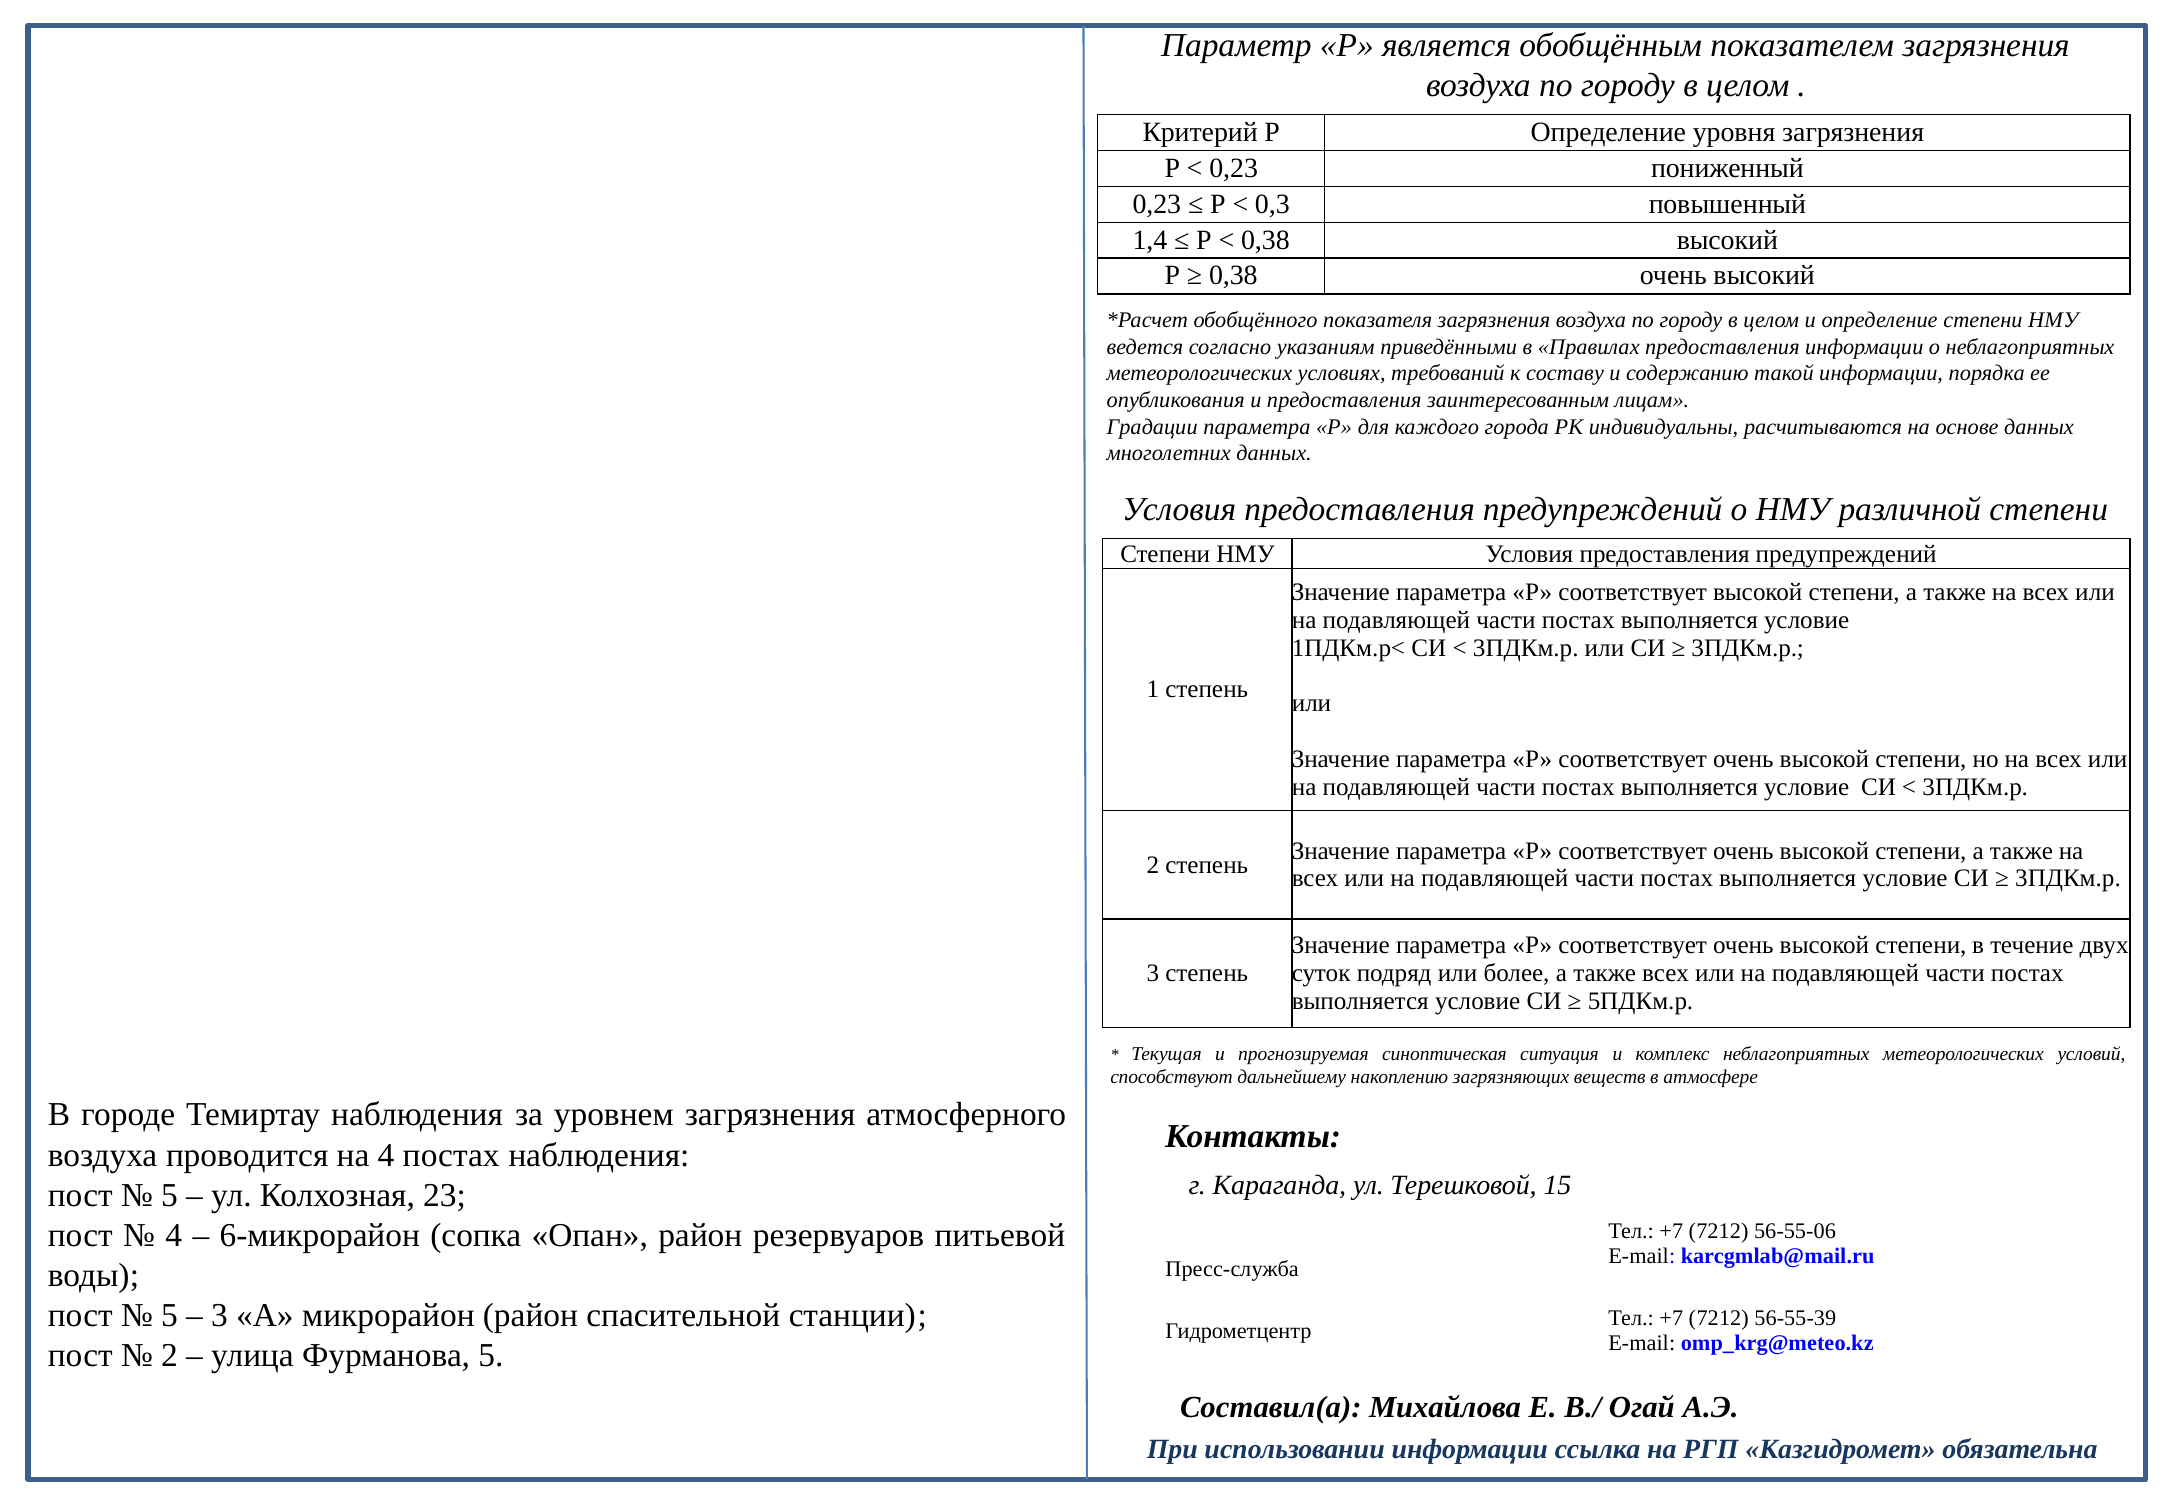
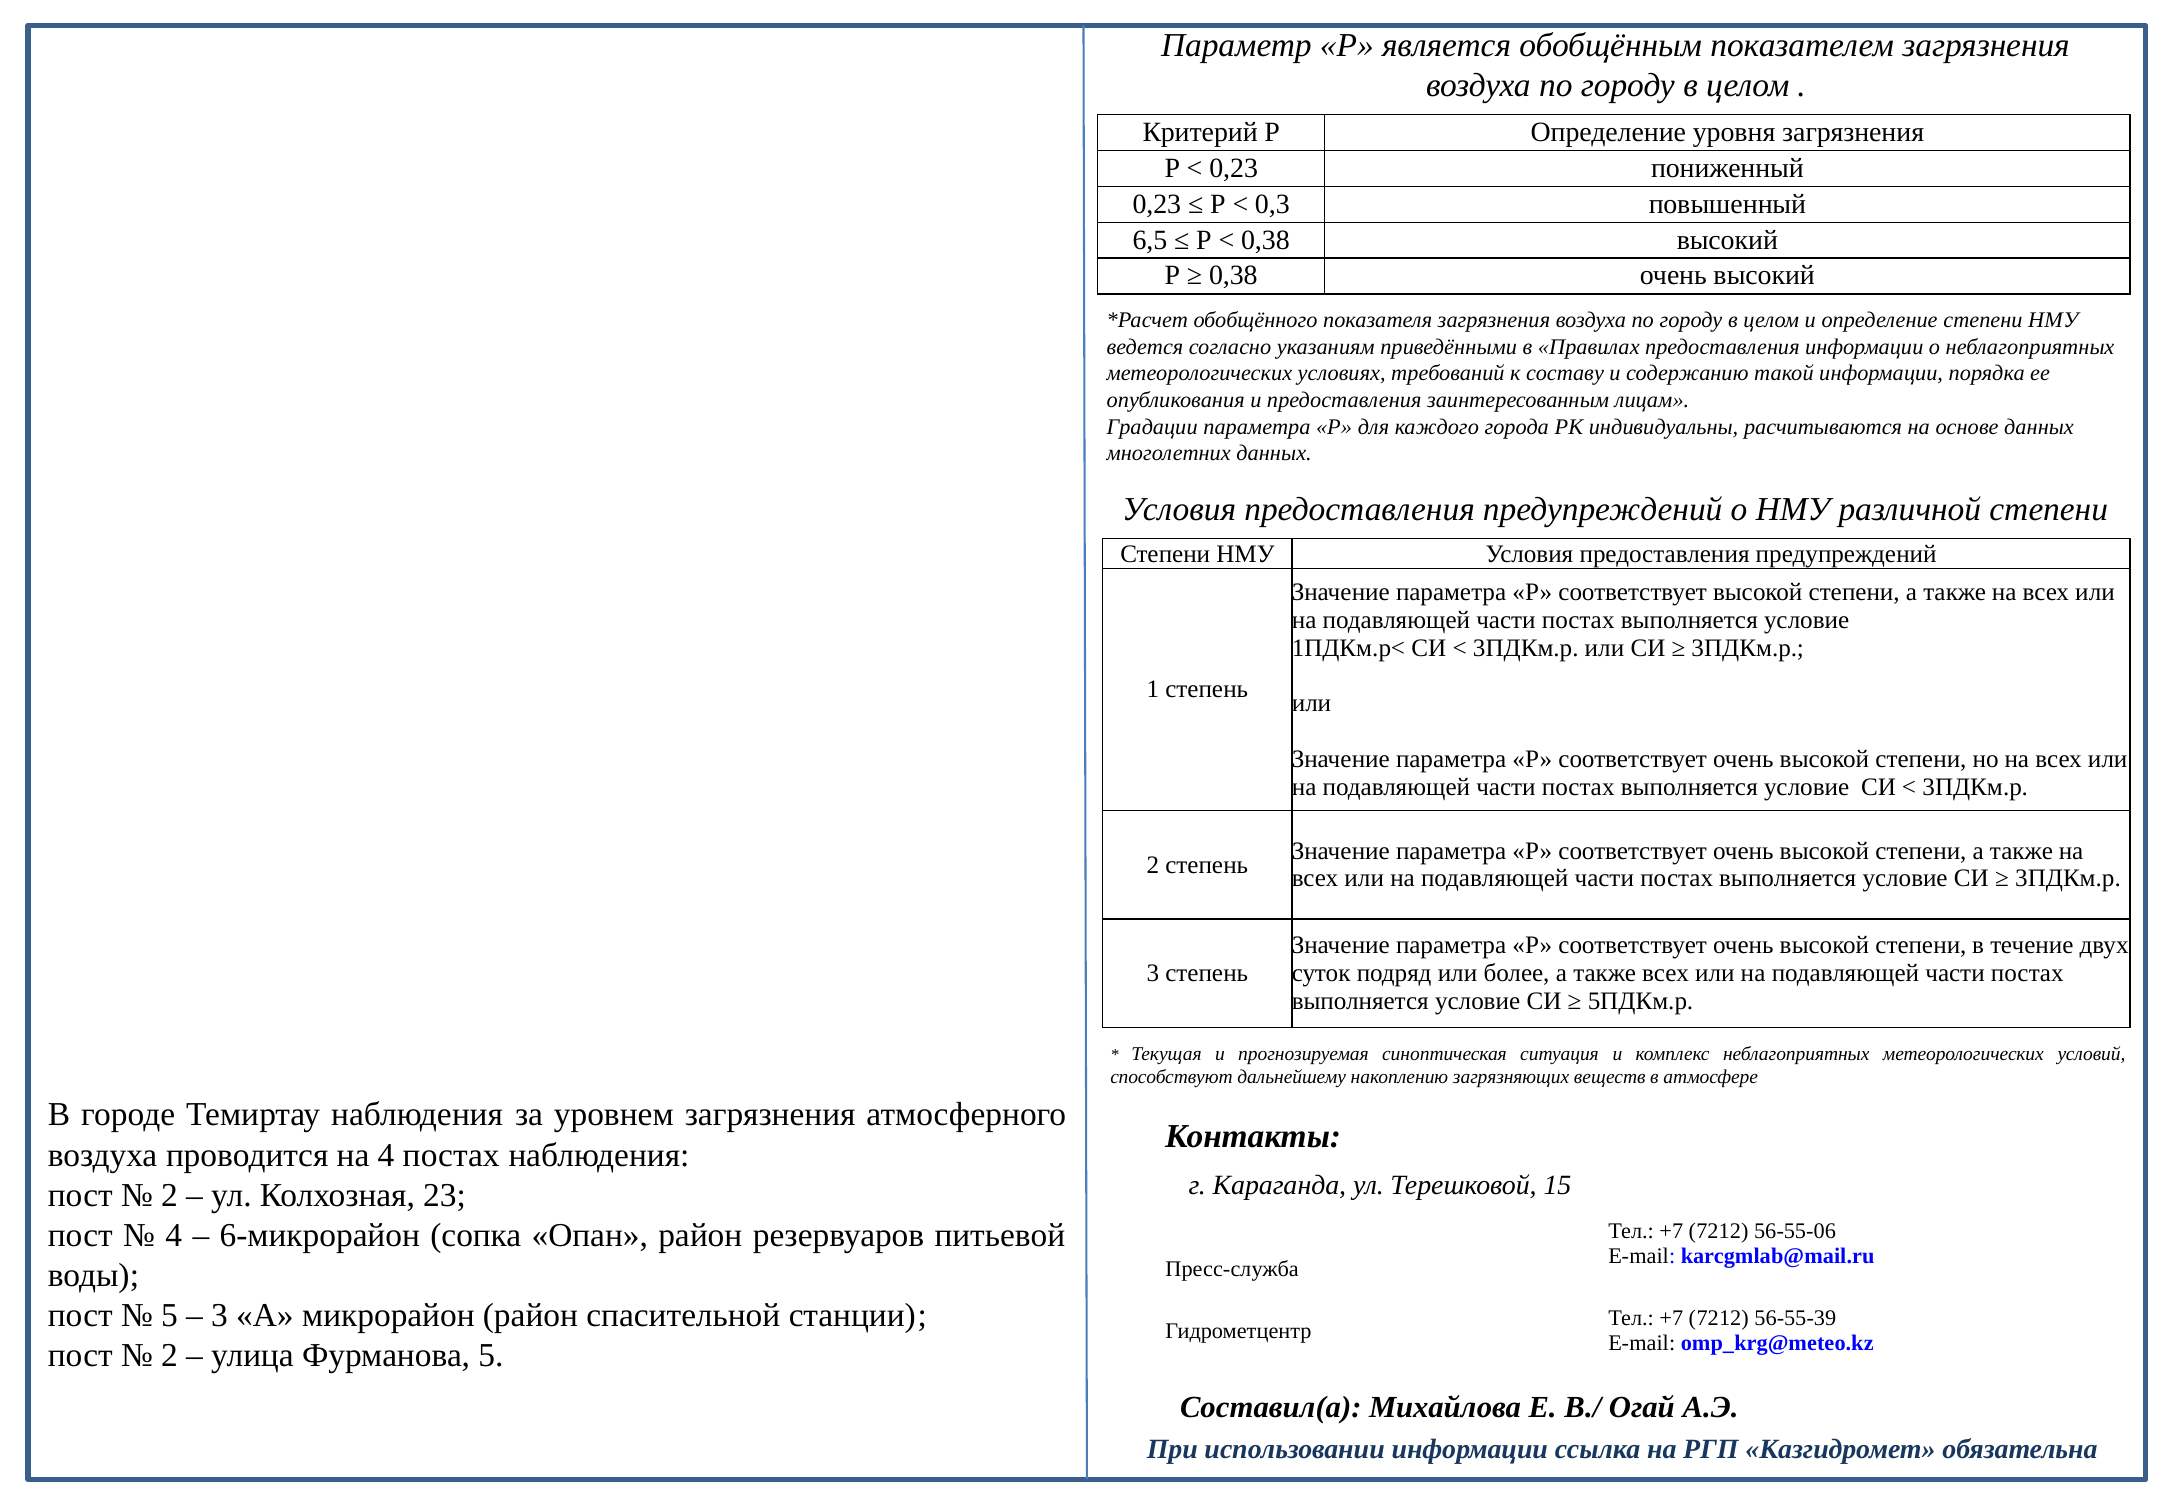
1,4: 1,4 -> 6,5 (1150, 240)
5: 5 -> 2 (169, 1195)
